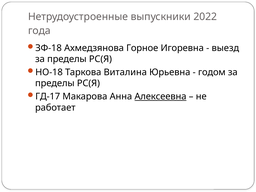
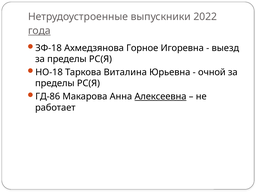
года underline: none -> present (39, 31)
годом: годом -> очной (212, 72)
ГД-17: ГД-17 -> ГД-86 (48, 96)
